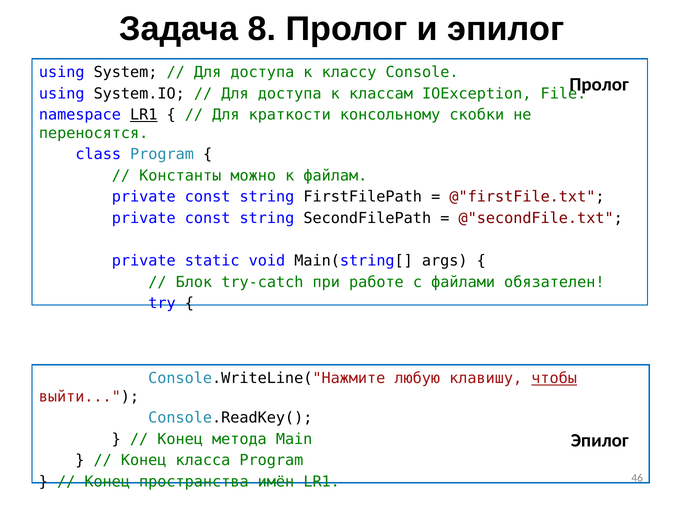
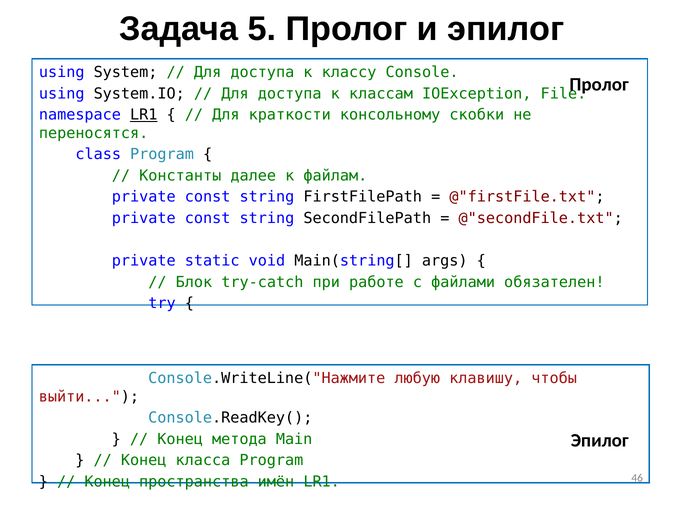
8: 8 -> 5 (262, 29)
можно: можно -> далее (253, 176)
чтобы underline: present -> none (554, 378)
